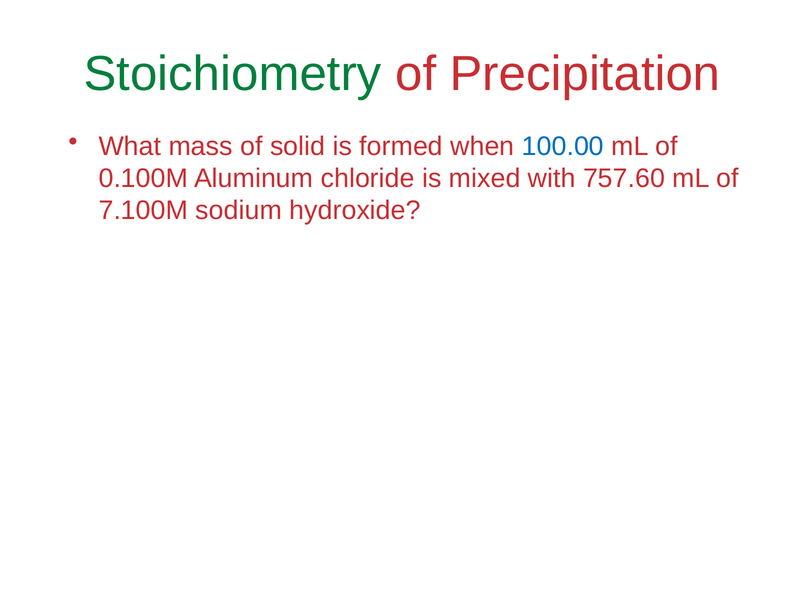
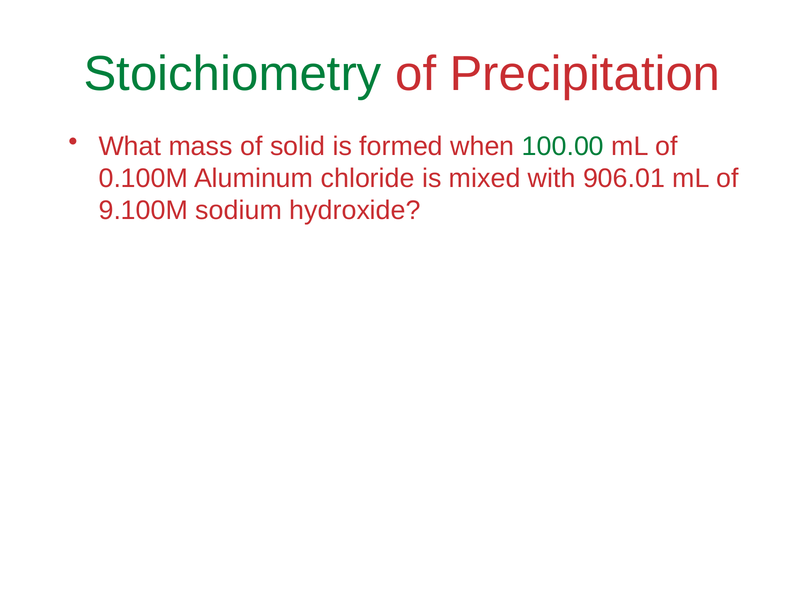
100.00 colour: blue -> green (563, 146)
757.60: 757.60 -> 906.01 (624, 178)
7.100M: 7.100M -> 9.100M (143, 211)
